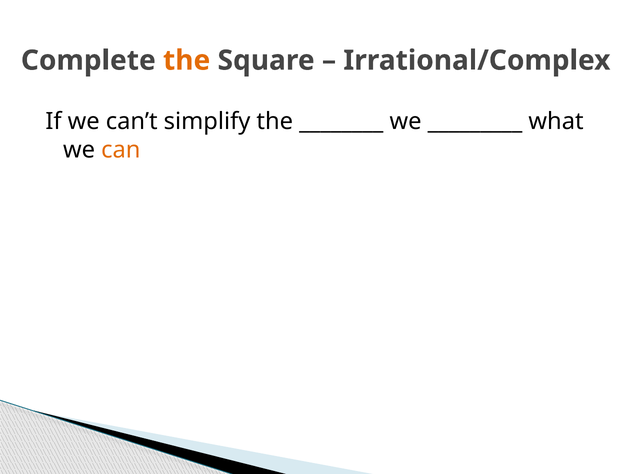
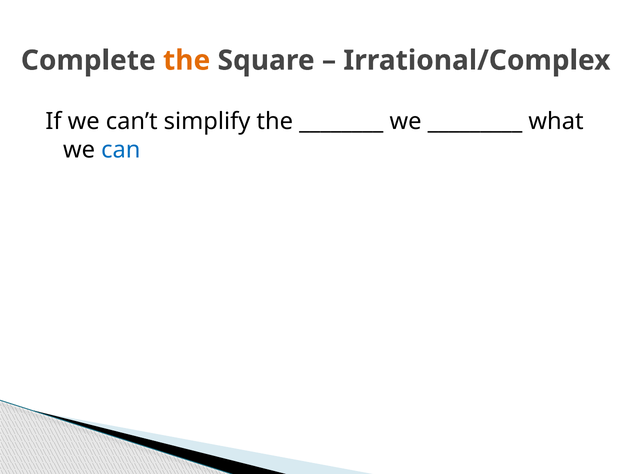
can colour: orange -> blue (121, 150)
